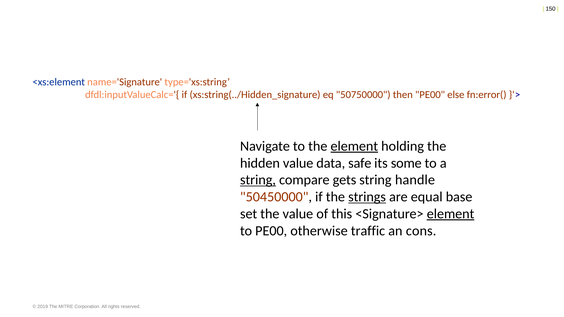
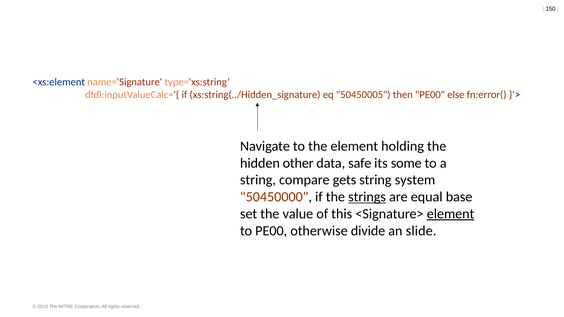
50750000: 50750000 -> 50450005 (363, 95)
element underline: present -> none (354, 146)
hidden value: value -> other (298, 163)
string underline: present -> none (258, 180)
handle: handle -> system (415, 180)
traffic: traffic -> divide (368, 231)
cons: cons -> slide (421, 231)
